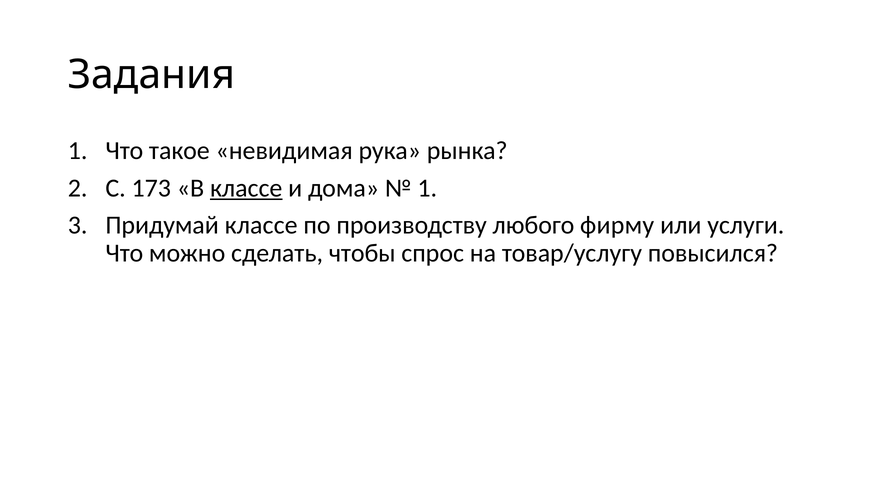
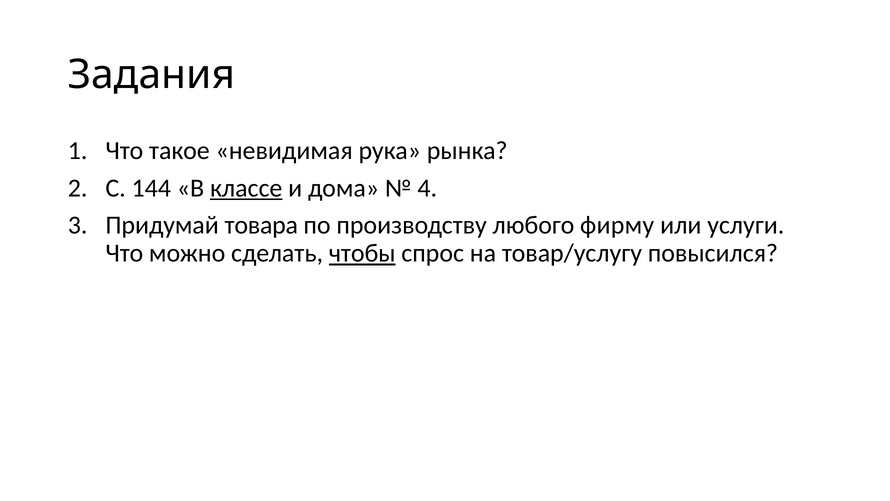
173: 173 -> 144 (151, 188)
1: 1 -> 4 (427, 188)
Придумай классе: классе -> товара (261, 225)
чтобы underline: none -> present (362, 253)
